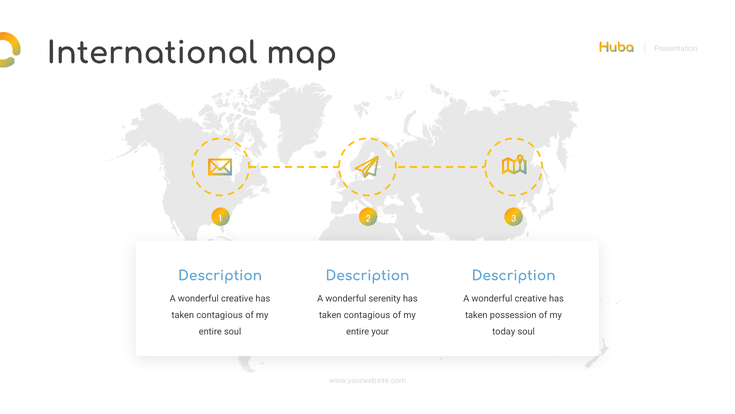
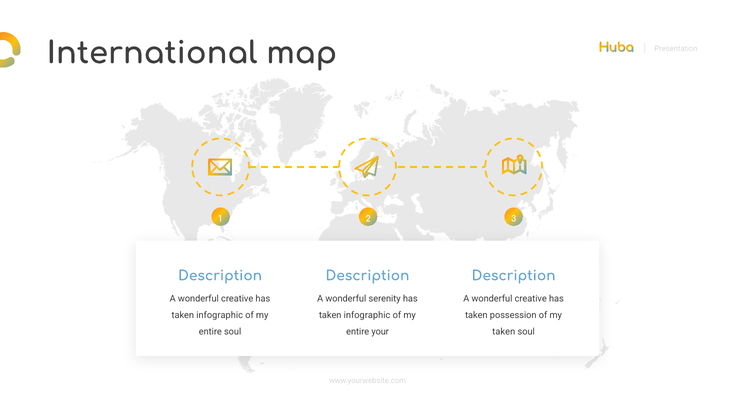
contagious: contagious -> infographic (220, 315)
contagious: contagious -> infographic (367, 315)
today: today -> taken (504, 331)
